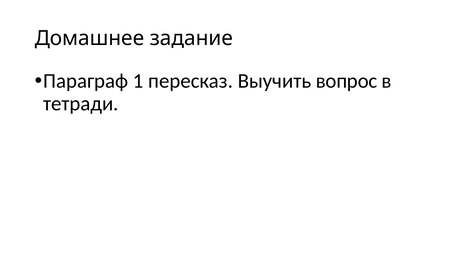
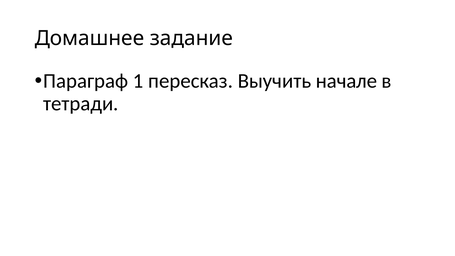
вопрос: вопрос -> начале (347, 81)
